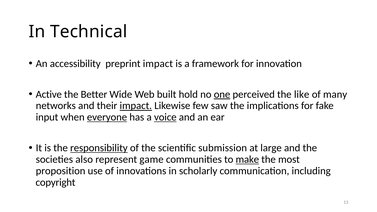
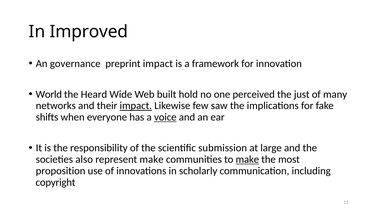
Technical: Technical -> Improved (89, 32)
accessibility: accessibility -> governance (75, 64)
Active: Active -> World (49, 94)
Better: Better -> Heard (94, 94)
one underline: present -> none (222, 94)
like: like -> just (302, 94)
input: input -> shifts (47, 117)
everyone underline: present -> none (107, 117)
responsibility underline: present -> none (99, 148)
represent game: game -> make (152, 159)
